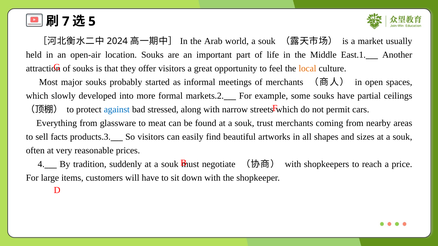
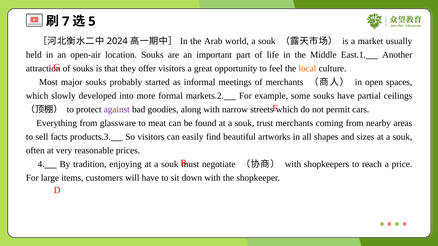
against colour: blue -> purple (117, 110)
stressed: stressed -> goodies (163, 110)
suddenly: suddenly -> enjoying (126, 164)
